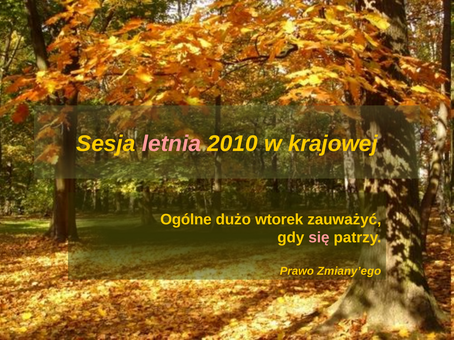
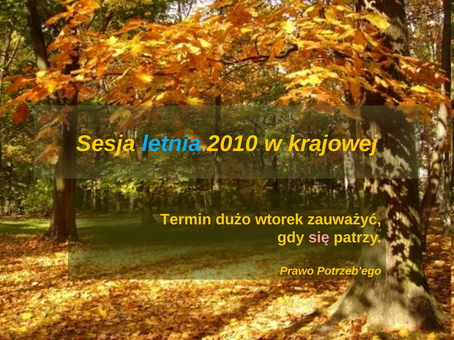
letnia colour: pink -> light blue (171, 144)
Ogólne: Ogólne -> Termin (186, 220)
Zmiany’ego: Zmiany’ego -> Potrzeb’ego (349, 272)
